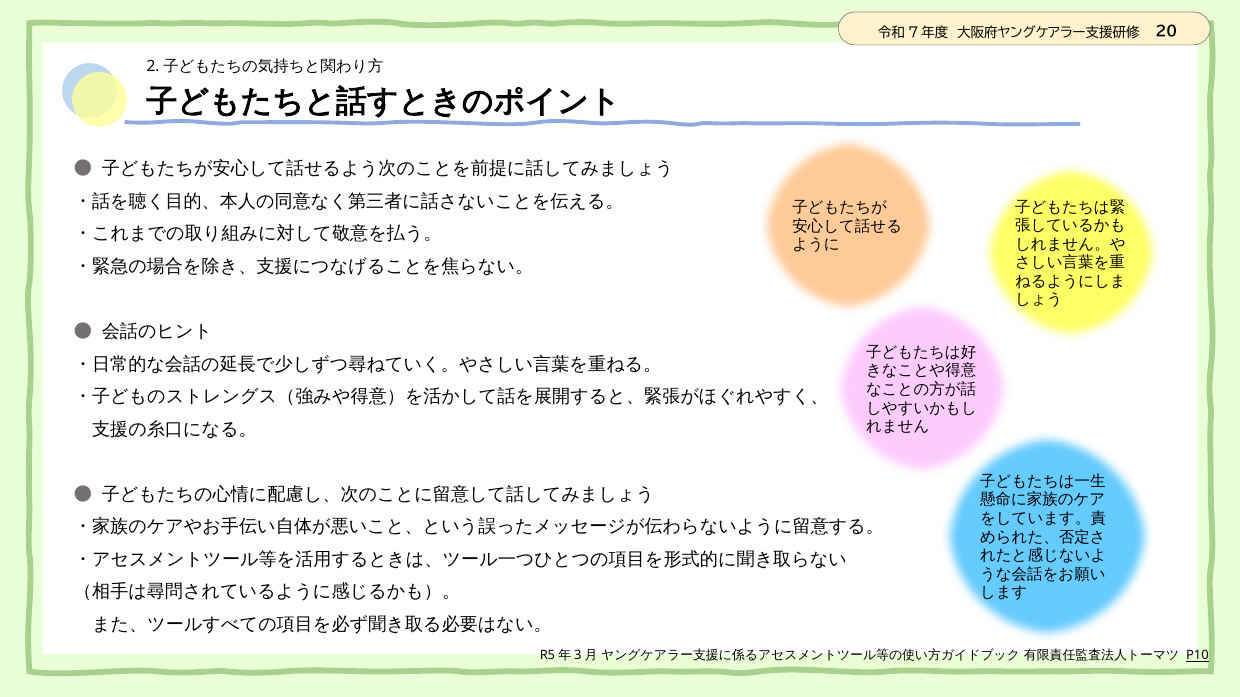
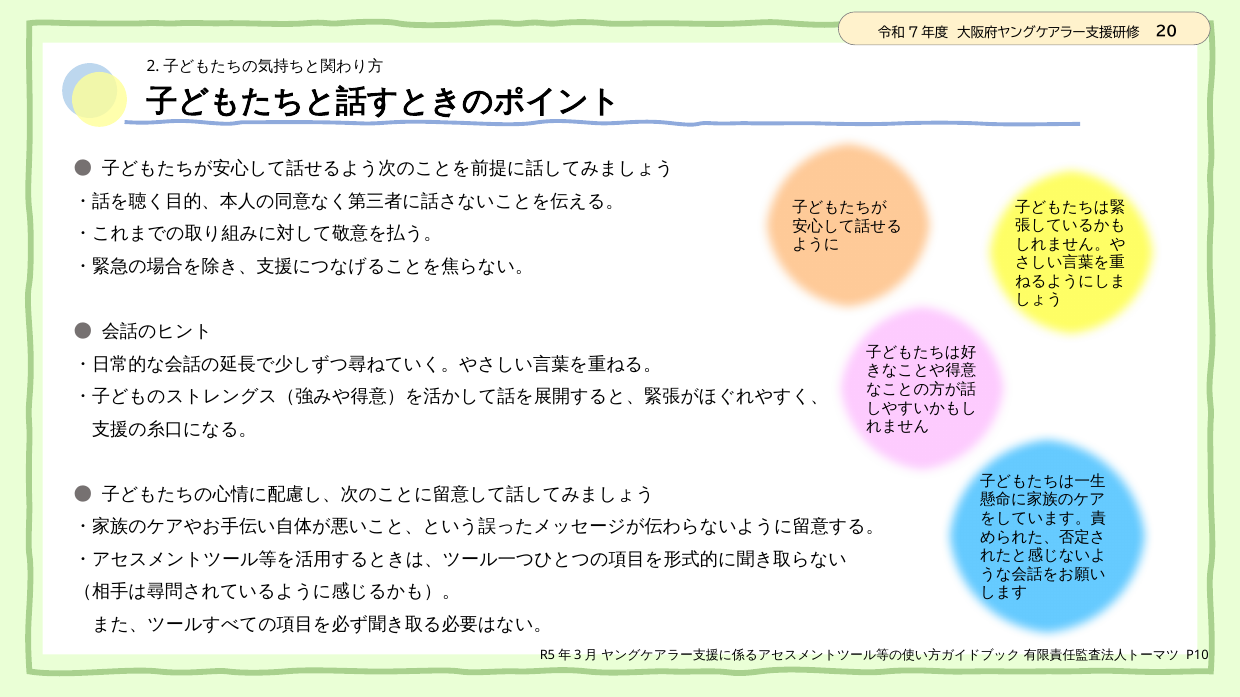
P10 underline: present -> none (1197, 656)
